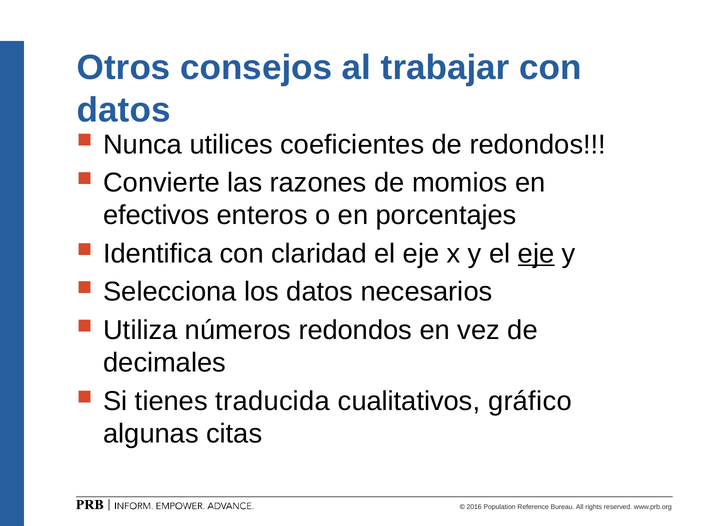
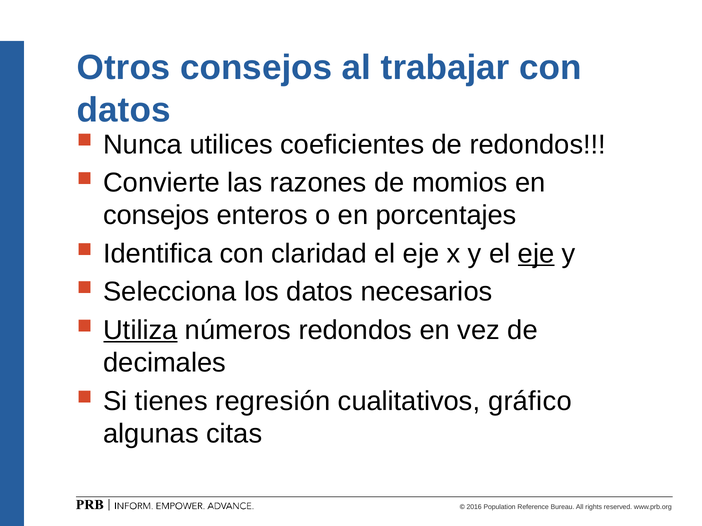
efectivos: efectivos -> consejos (156, 216)
Utiliza underline: none -> present (140, 330)
traducida: traducida -> regresión (273, 401)
